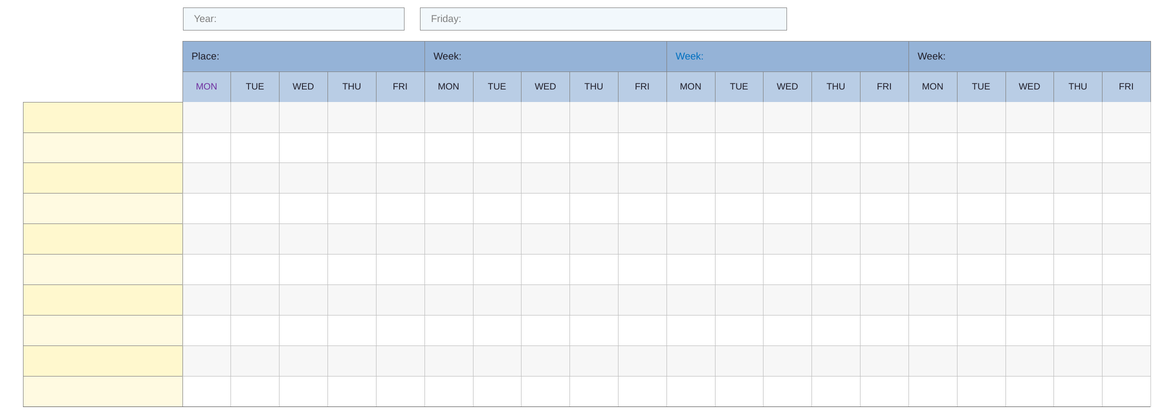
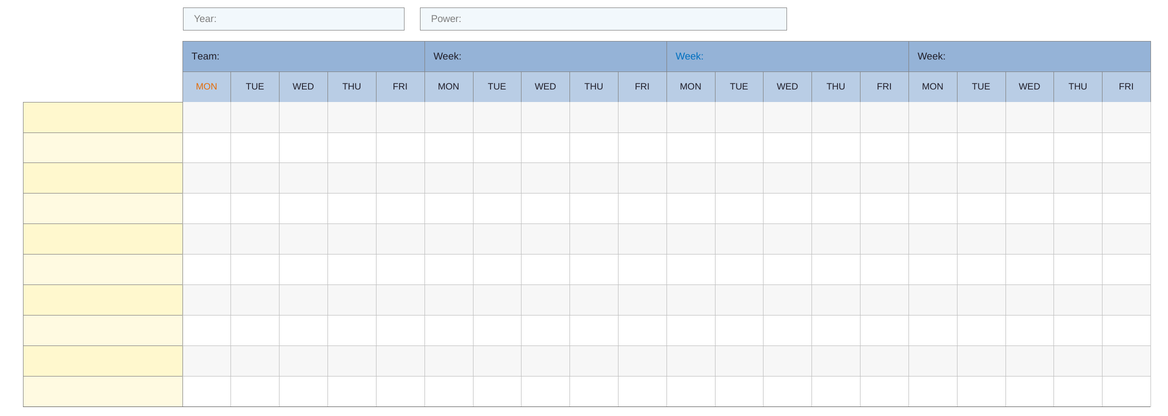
Friday: Friday -> Power (446, 19)
Place: Place -> Team (206, 56)
MON colour: purple -> orange (207, 87)
